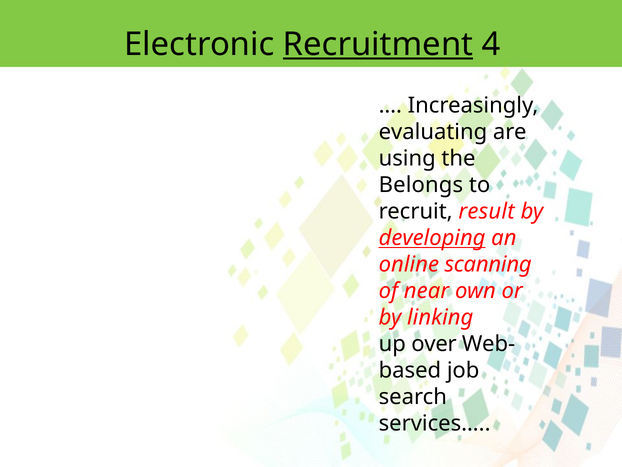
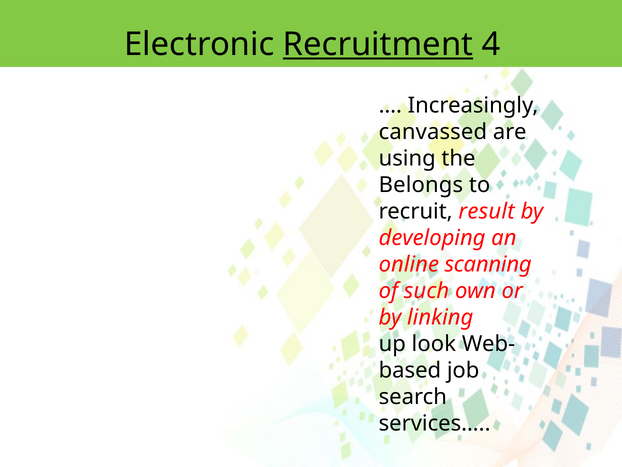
evaluating: evaluating -> canvassed (433, 132)
developing underline: present -> none (432, 238)
near: near -> such (427, 291)
over: over -> look (434, 344)
